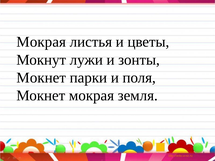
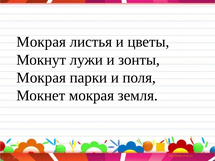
Мокнет: Мокнет -> Мокрая (41, 78)
